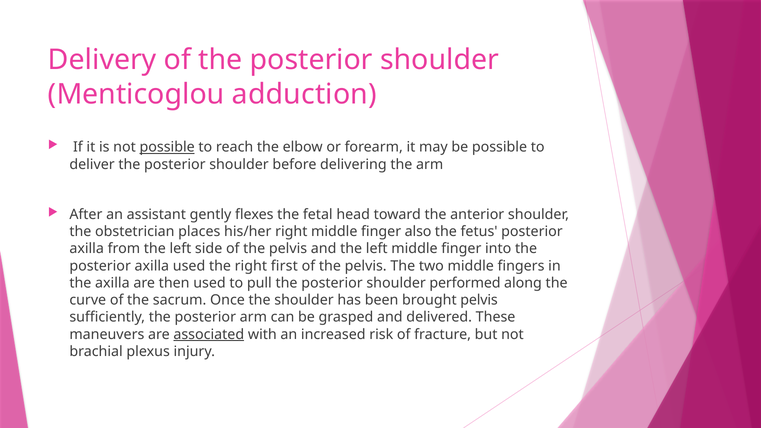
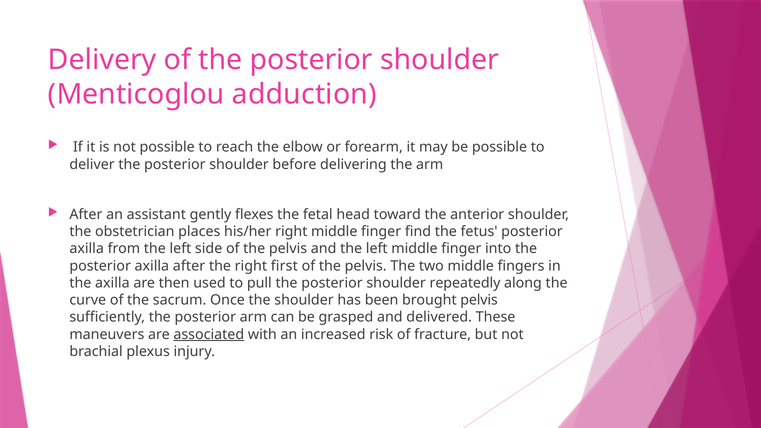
possible underline: present -> none (167, 147)
also: also -> find (418, 232)
axilla used: used -> after (189, 266)
performed: performed -> repeatedly (465, 283)
